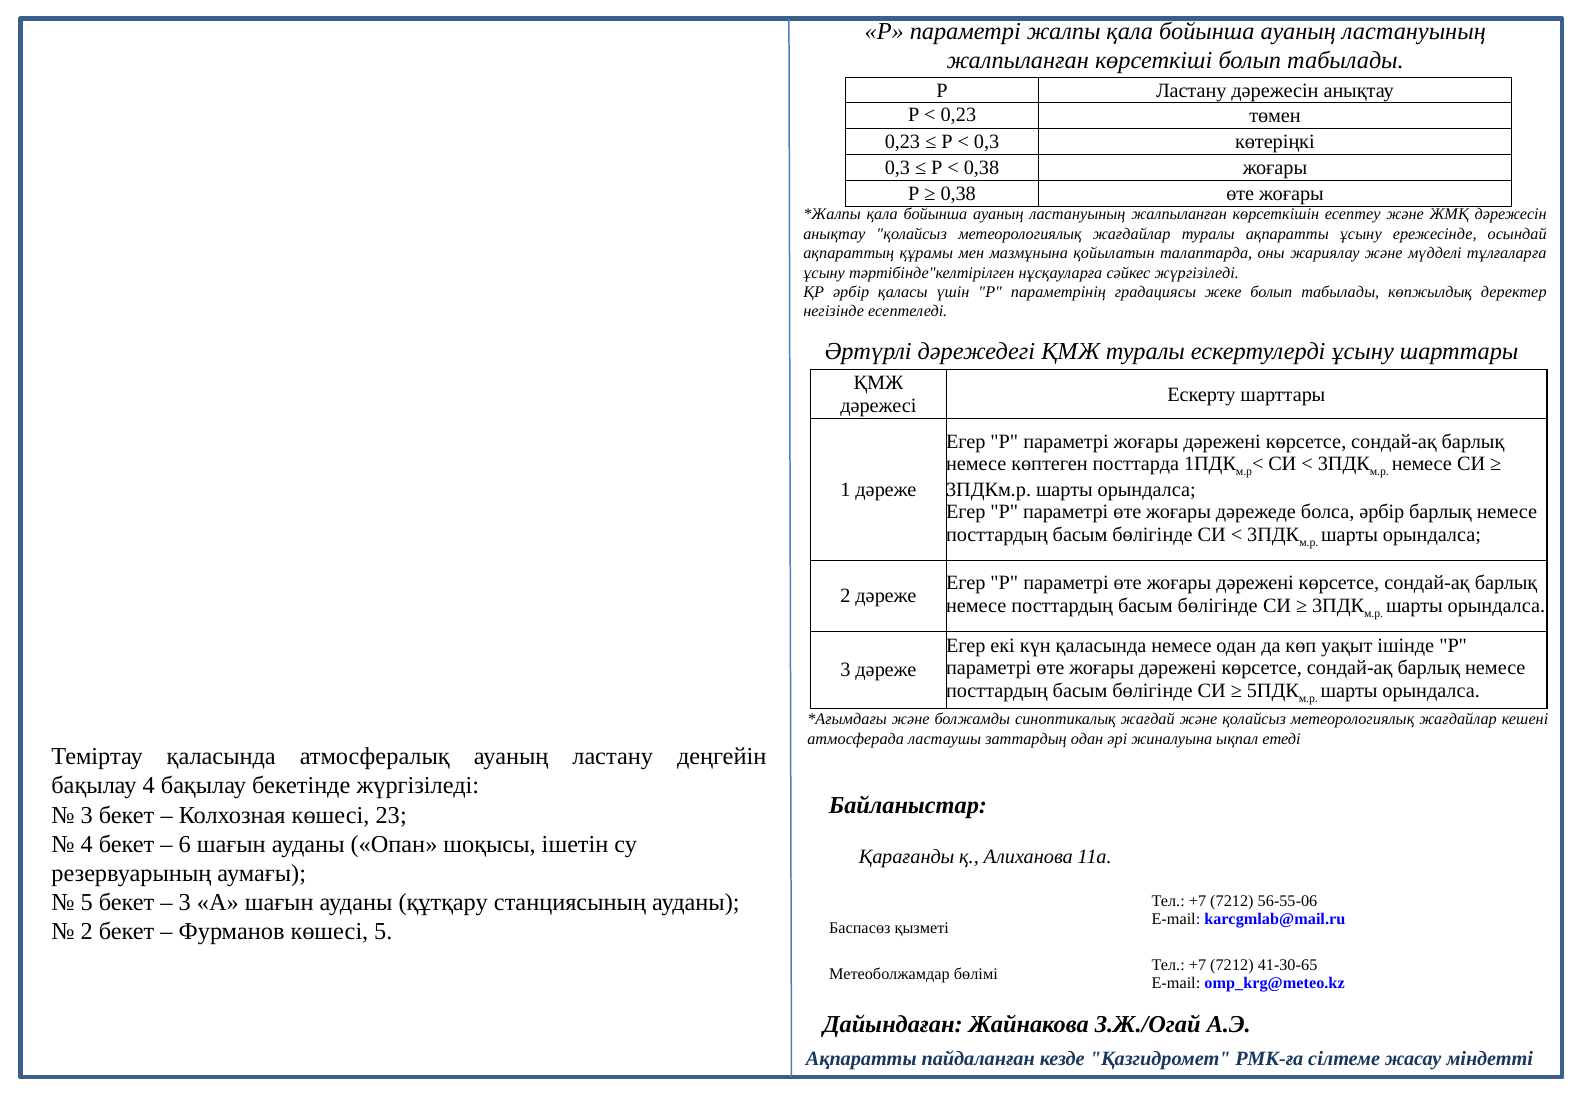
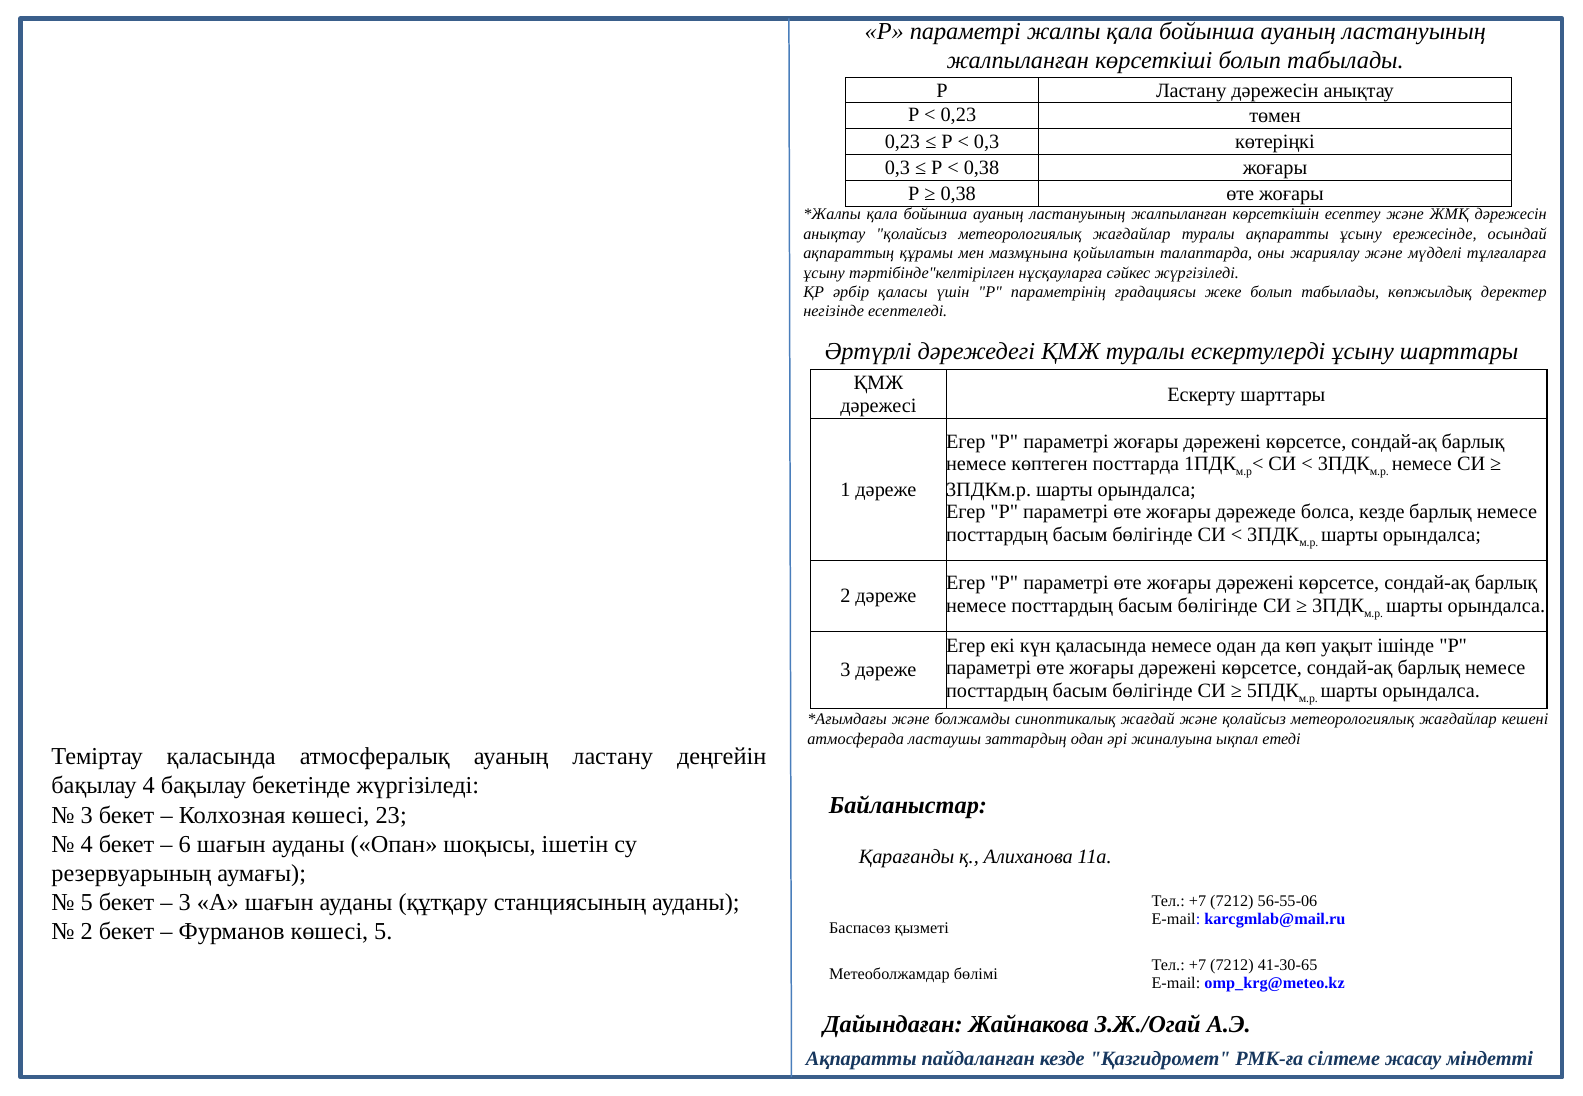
болса әрбір: әрбір -> кезде (1382, 512)
